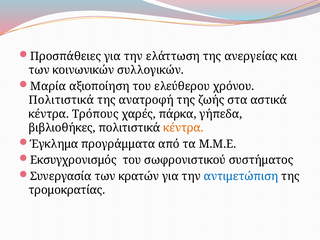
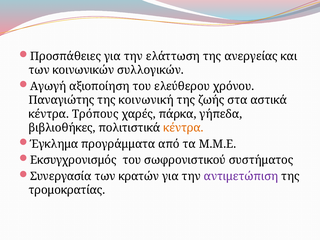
Μαρία: Μαρία -> Αγωγή (48, 86)
Πολιτιστικά: Πολιτιστικά -> Παναγιώτης (62, 100)
ανατροφή: ανατροφή -> κοινωνική (146, 100)
αντιμετώπιση colour: blue -> purple (241, 176)
